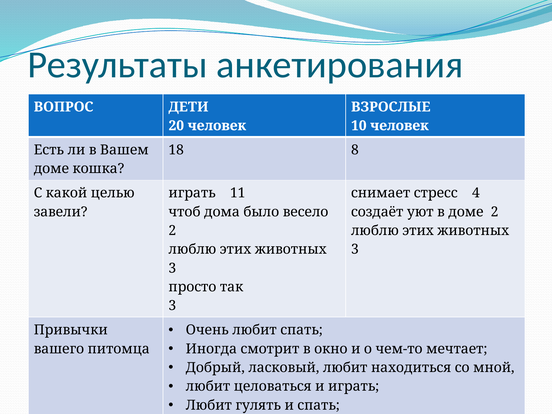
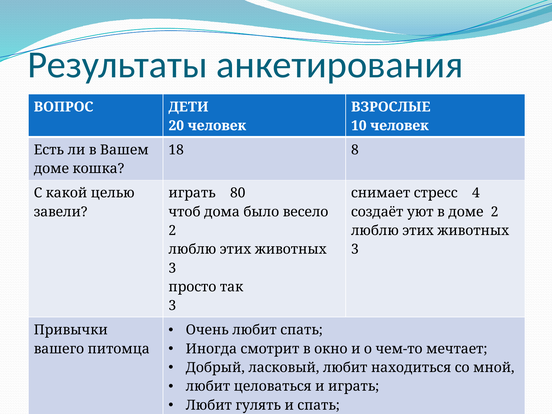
11: 11 -> 80 (238, 193)
